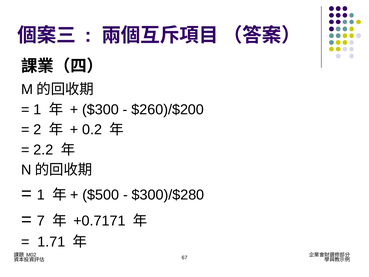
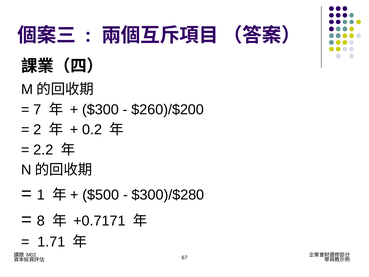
1: 1 -> 7 (37, 109)
7: 7 -> 8 (41, 221)
